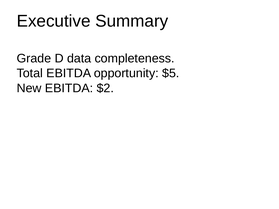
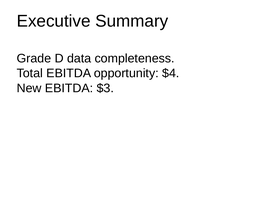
$5: $5 -> $4 (171, 73)
$2: $2 -> $3 (105, 88)
